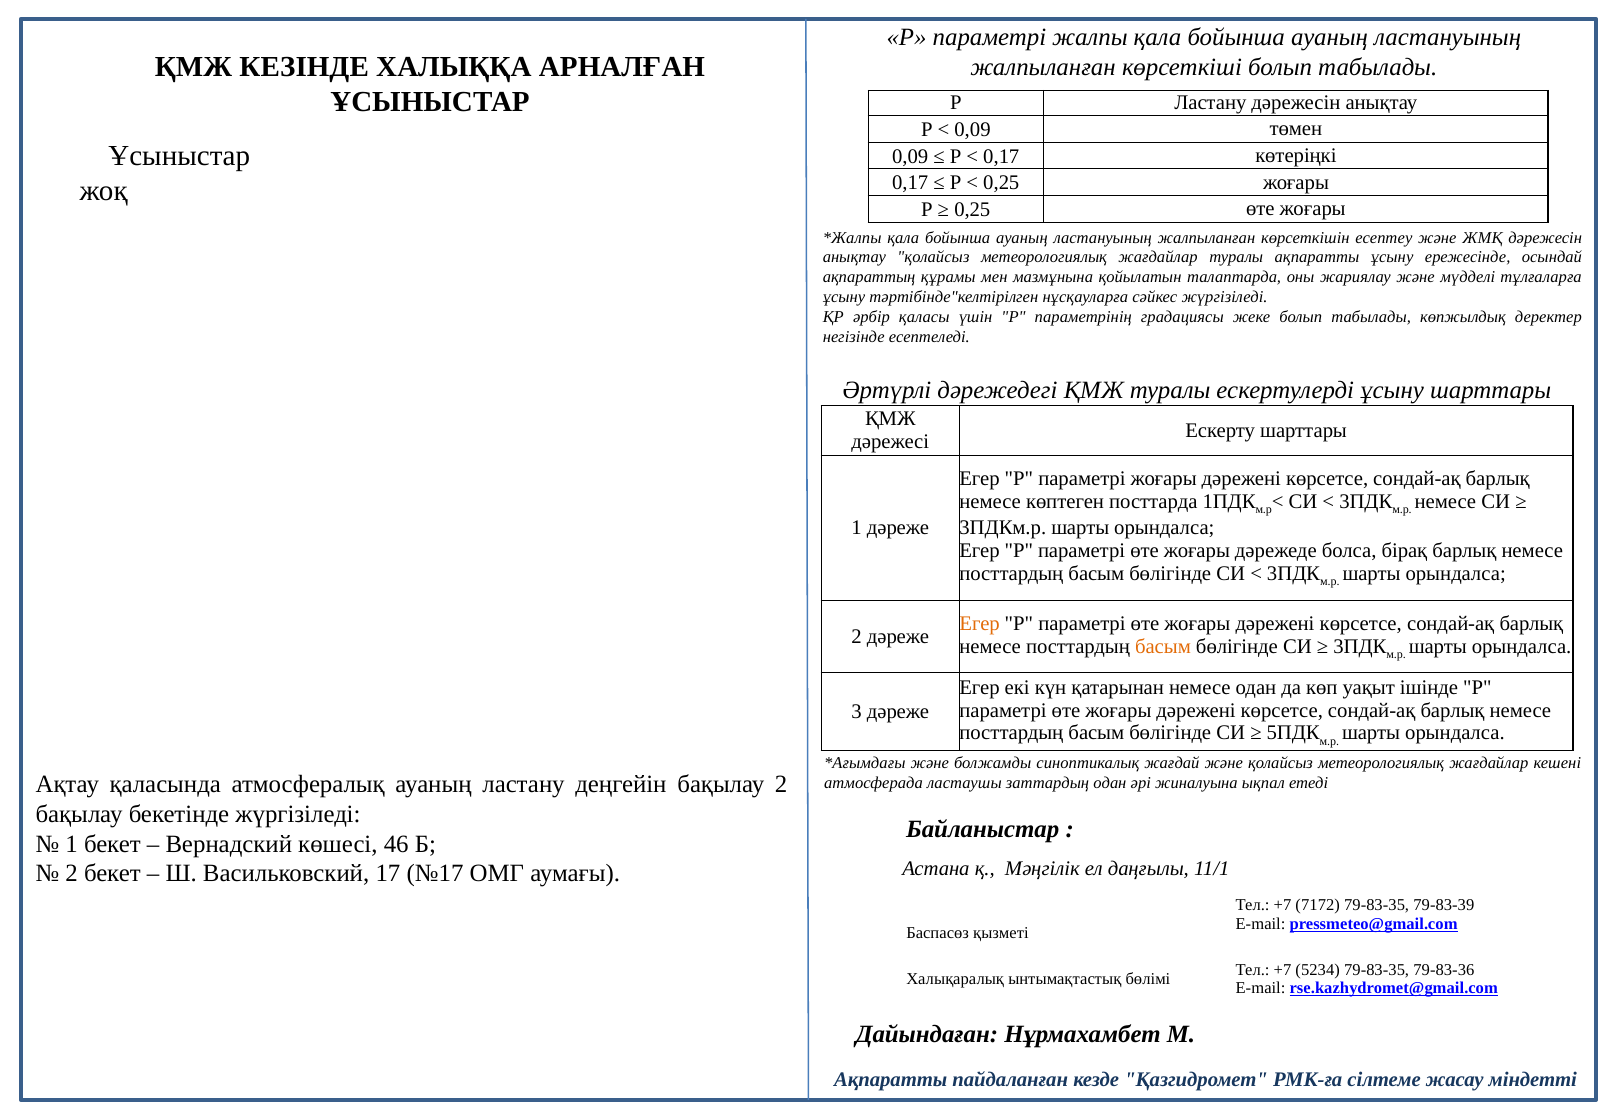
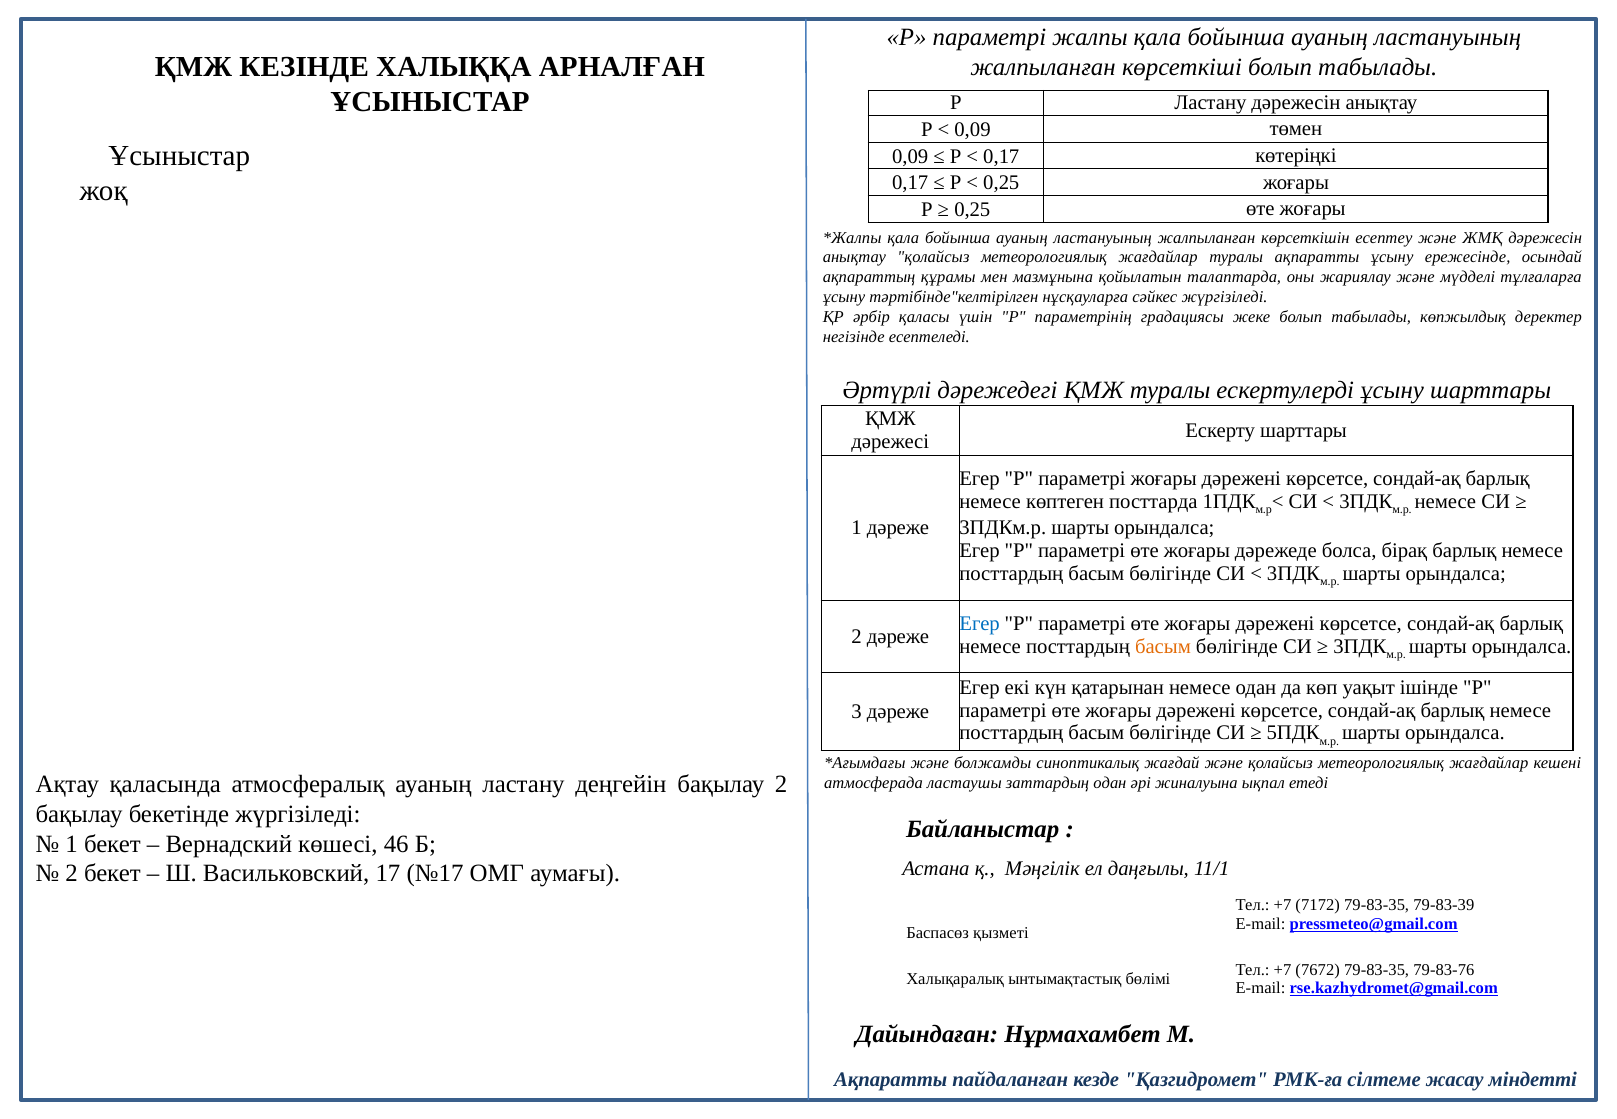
Егер colour: orange -> blue (980, 624)
5234: 5234 -> 7672 (1318, 970)
79-83-36: 79-83-36 -> 79-83-76 (1444, 970)
